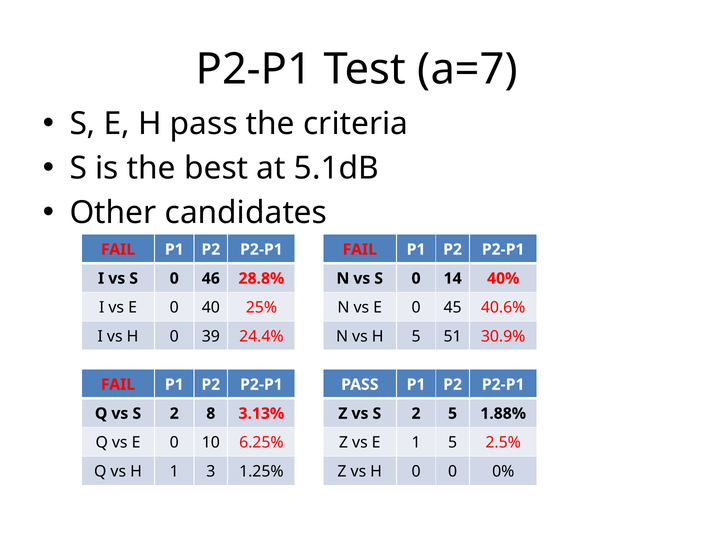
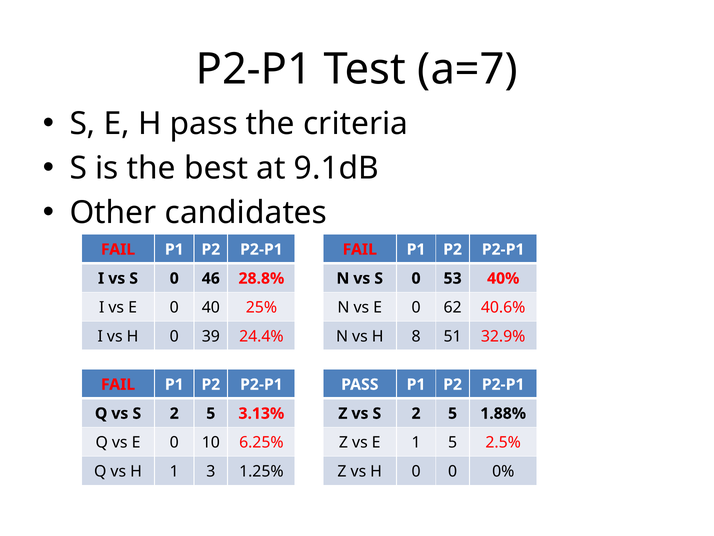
5.1dB: 5.1dB -> 9.1dB (336, 168)
14: 14 -> 53 (453, 278)
45: 45 -> 62 (453, 307)
H 5: 5 -> 8 (416, 336)
30.9%: 30.9% -> 32.9% (503, 336)
8: 8 -> 5 (211, 413)
